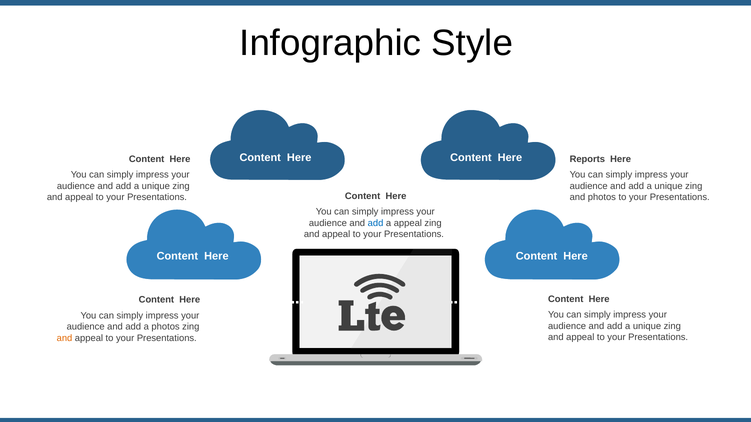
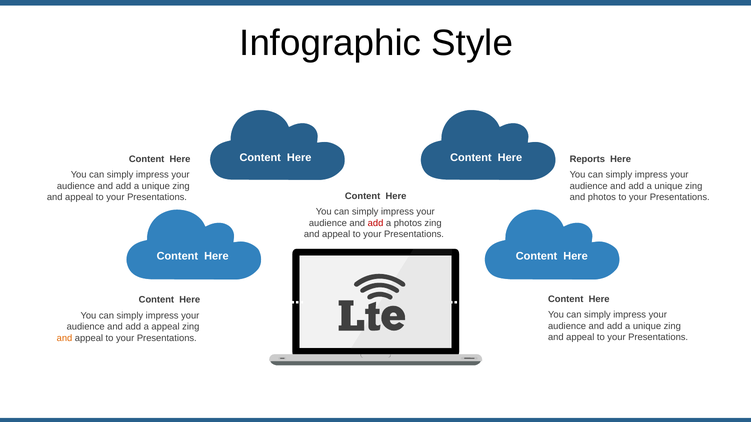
add colour: blue -> red (376, 223)
a appeal: appeal -> photos (408, 223)
a photos: photos -> appeal (166, 327)
